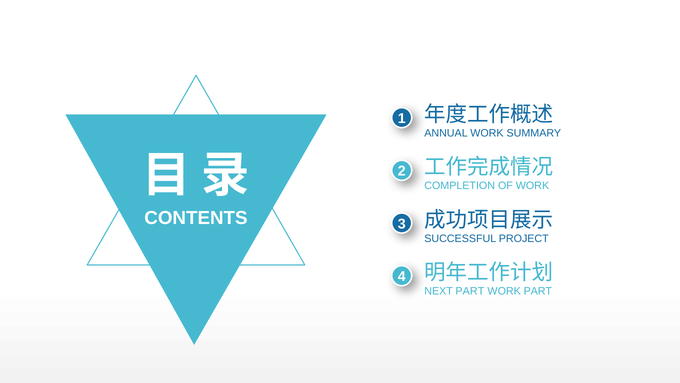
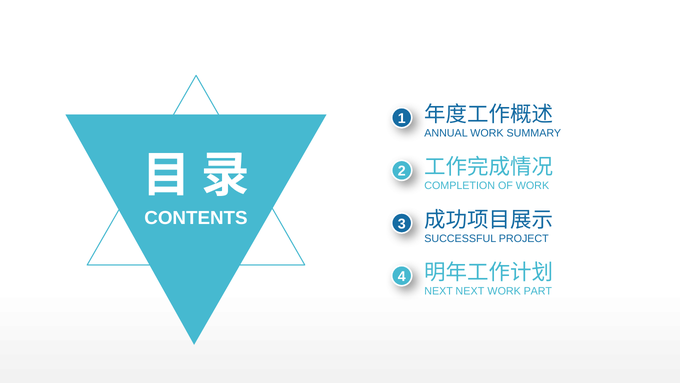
NEXT PART: PART -> NEXT (470, 291)
